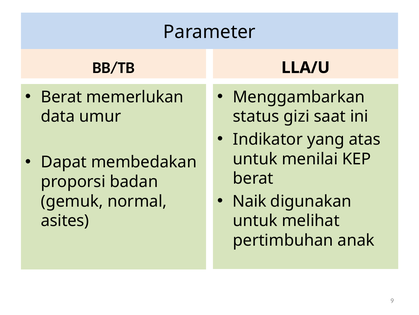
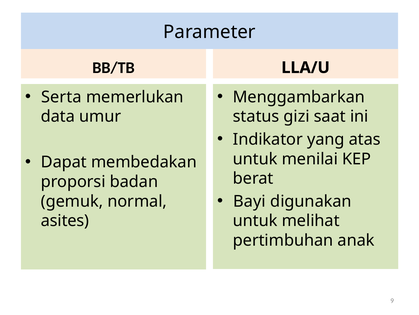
Berat: Berat -> Serta (61, 97)
Naik: Naik -> Bayi (249, 201)
